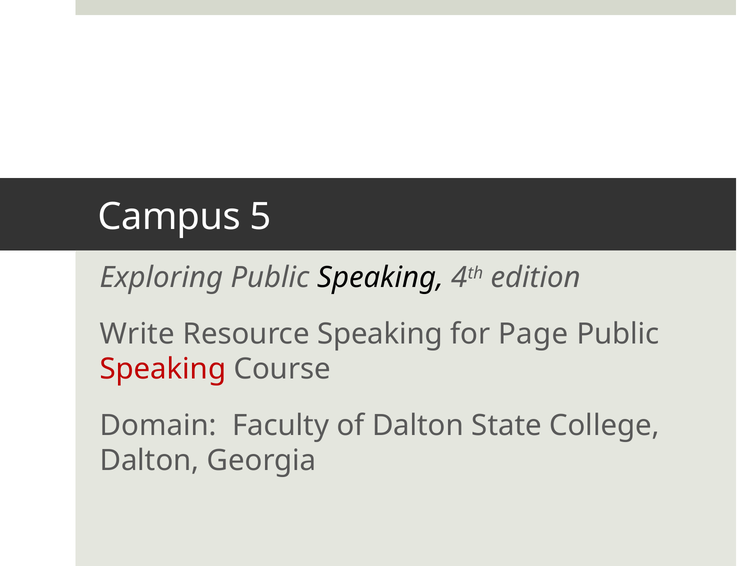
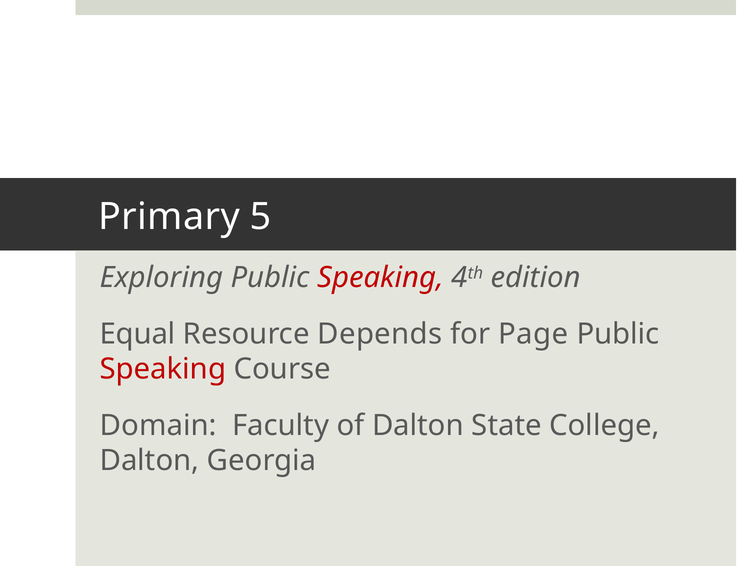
Campus: Campus -> Primary (169, 217)
Speaking colour: black -> red (381, 278)
Write: Write -> Equal (138, 334)
Resource Speaking: Speaking -> Depends (380, 334)
